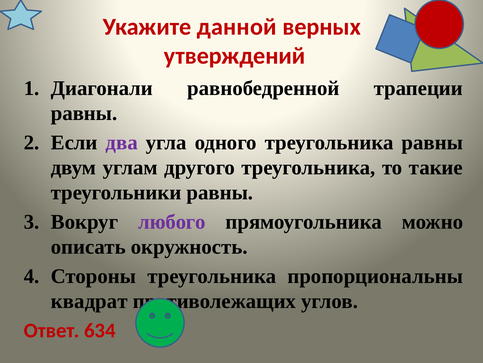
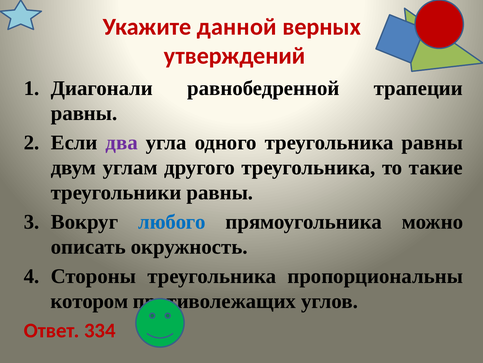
любого colour: purple -> blue (172, 221)
квадрат: квадрат -> котором (89, 301)
634: 634 -> 334 (100, 330)
